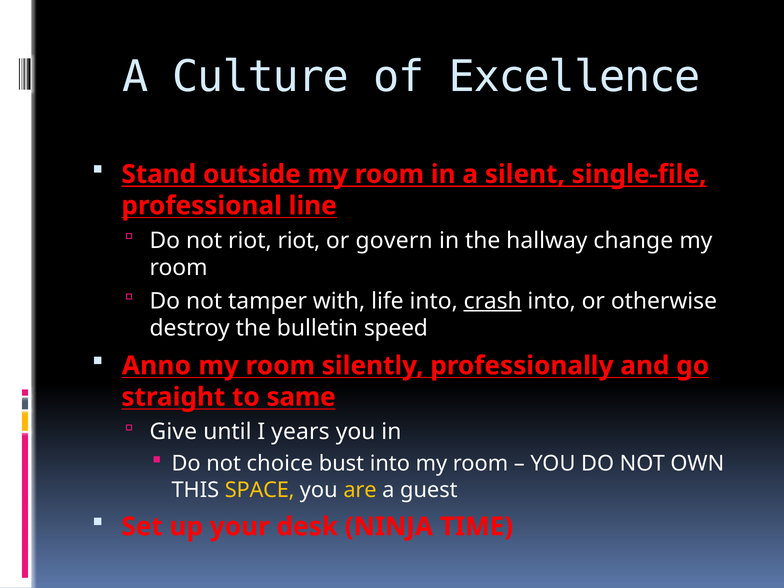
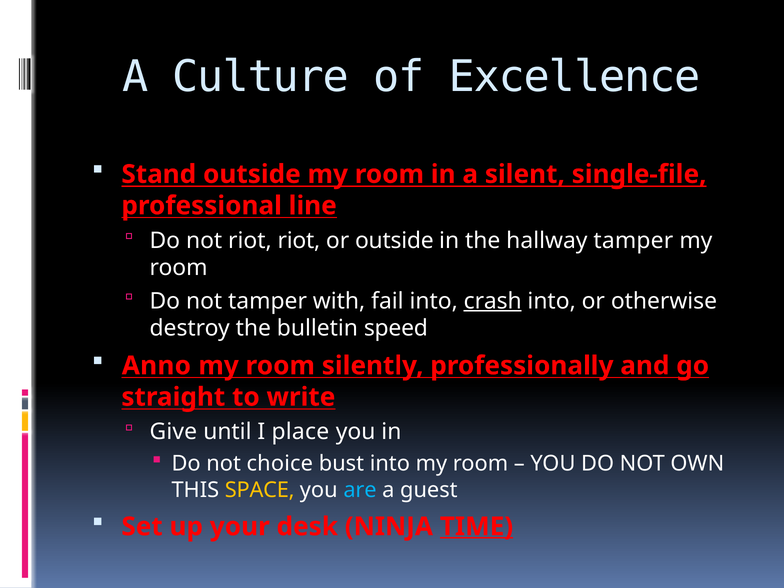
or govern: govern -> outside (394, 240)
hallway change: change -> tamper (633, 240)
life: life -> fail (387, 301)
same: same -> write (301, 397)
years: years -> place (300, 432)
are colour: yellow -> light blue (360, 490)
TIME underline: none -> present (476, 527)
